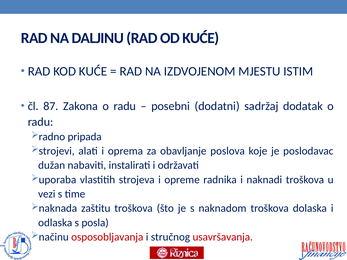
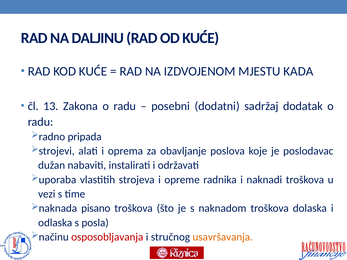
ISTIM: ISTIM -> KADA (298, 71)
87: 87 -> 13 (51, 106)
zaštitu: zaštitu -> pisano (96, 209)
usavršavanja colour: red -> orange (223, 237)
